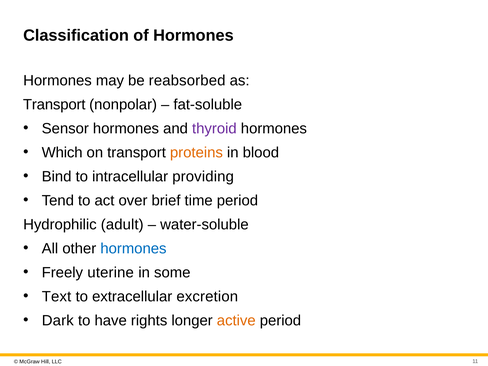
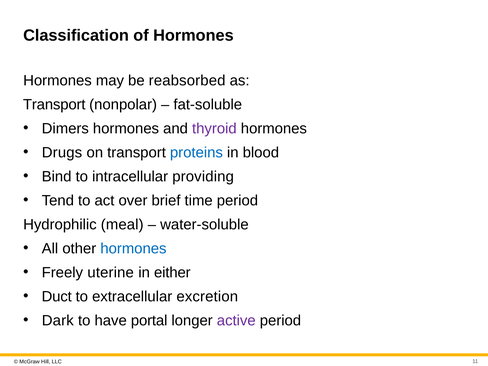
Sensor: Sensor -> Dimers (65, 129)
Which: Which -> Drugs (62, 153)
proteins colour: orange -> blue (196, 153)
adult: adult -> meal (122, 225)
some: some -> either (172, 273)
Text: Text -> Duct (57, 297)
rights: rights -> portal (149, 321)
active colour: orange -> purple (236, 321)
